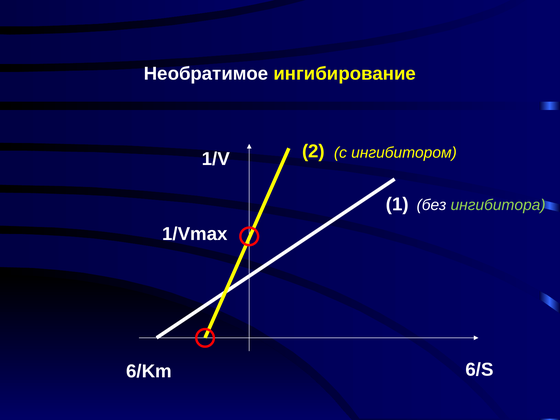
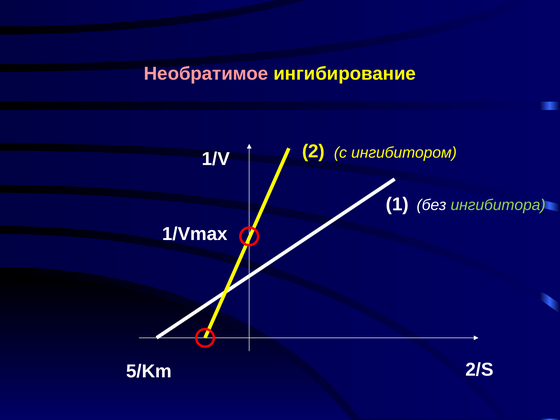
Необратимое colour: white -> pink (206, 74)
6/S: 6/S -> 2/S (480, 370)
6/Km: 6/Km -> 5/Km (149, 371)
